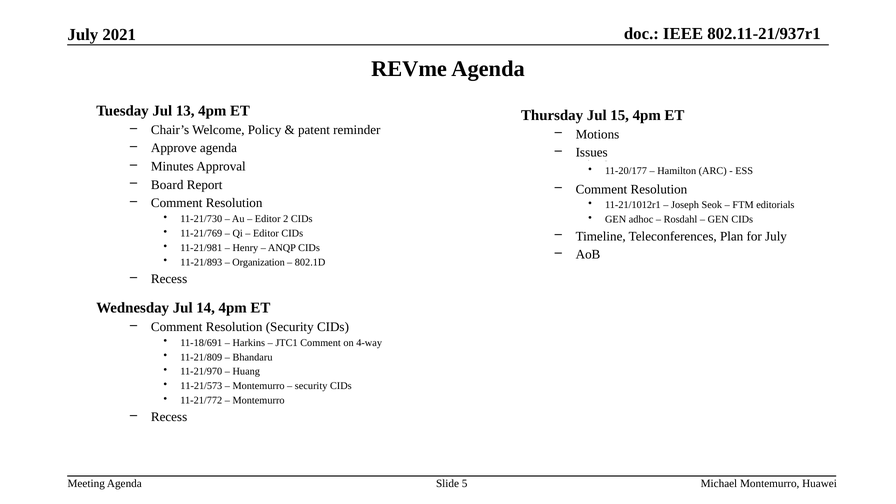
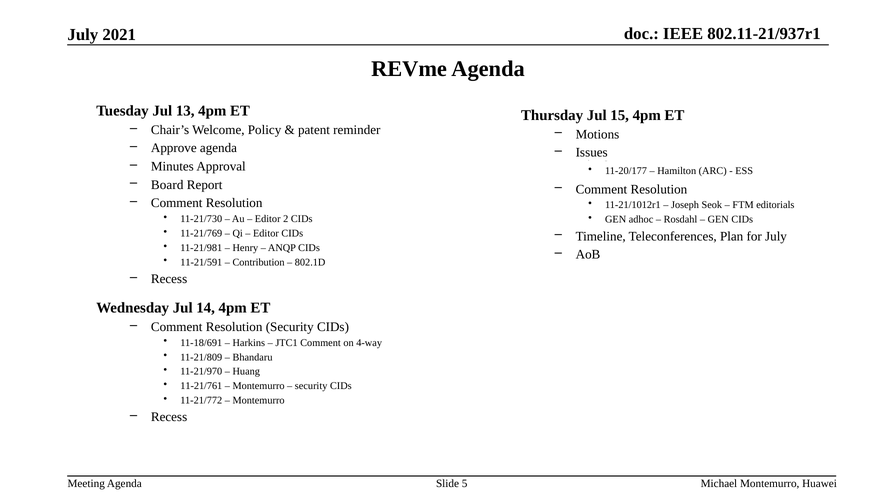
11-21/893: 11-21/893 -> 11-21/591 (201, 262)
Organization: Organization -> Contribution (259, 262)
11-21/573: 11-21/573 -> 11-21/761 (201, 386)
